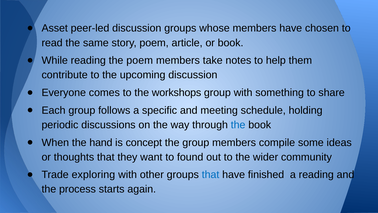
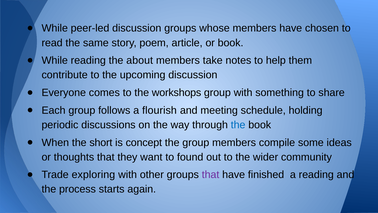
Asset: Asset -> While (55, 28)
the poem: poem -> about (140, 60)
specific: specific -> flourish (159, 110)
hand: hand -> short (101, 142)
that colour: blue -> purple (211, 174)
